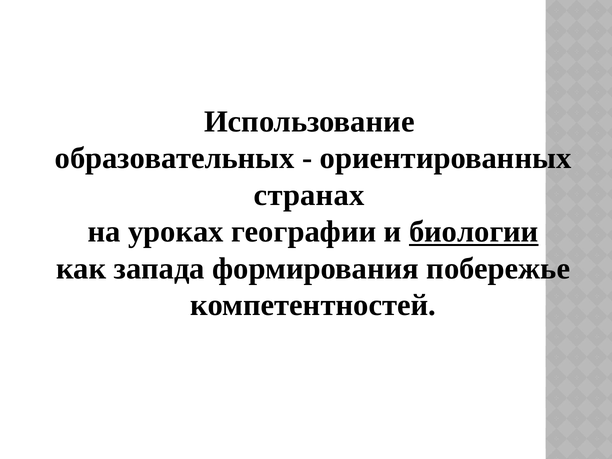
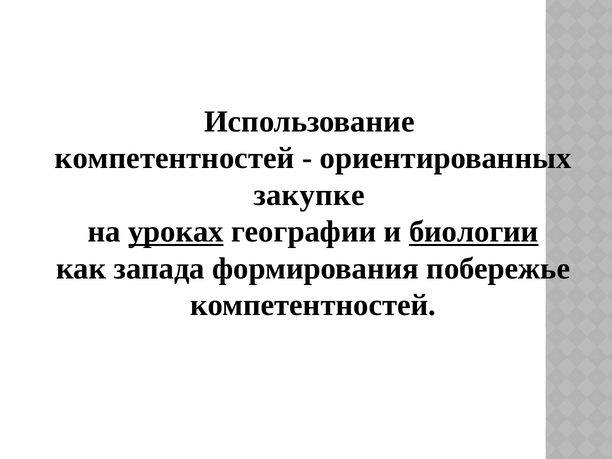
образовательных: образовательных -> компетентностей (175, 158)
странах: странах -> закупке (309, 195)
уроках underline: none -> present (176, 232)
